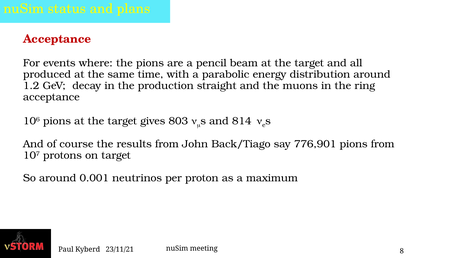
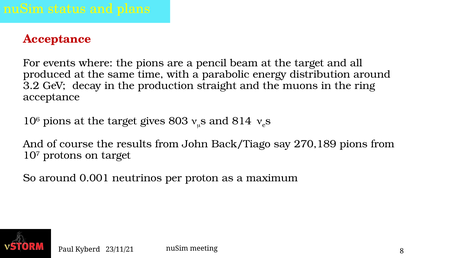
1.2: 1.2 -> 3.2 (31, 86)
776,901: 776,901 -> 270,189 (315, 144)
